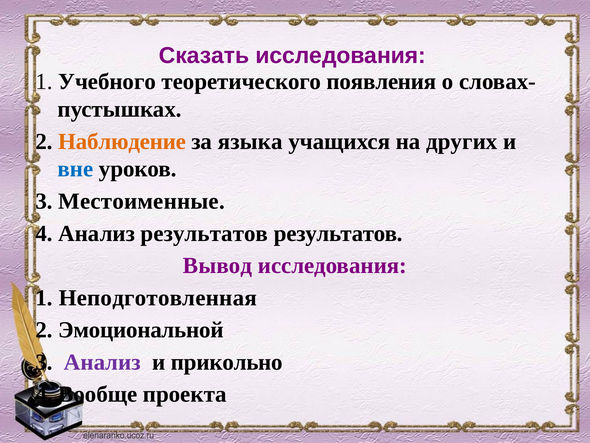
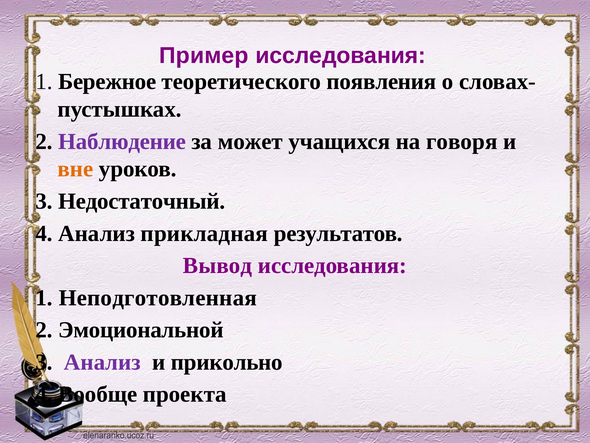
Сказать: Сказать -> Пример (204, 55)
Учебного: Учебного -> Бережное (107, 82)
Наблюдение colour: orange -> purple (122, 141)
языка: языка -> может (250, 141)
других: других -> говоря (462, 141)
вне colour: blue -> orange (75, 169)
Местоименные: Местоименные -> Недостаточный (142, 201)
Анализ результатов: результатов -> прикладная (204, 233)
